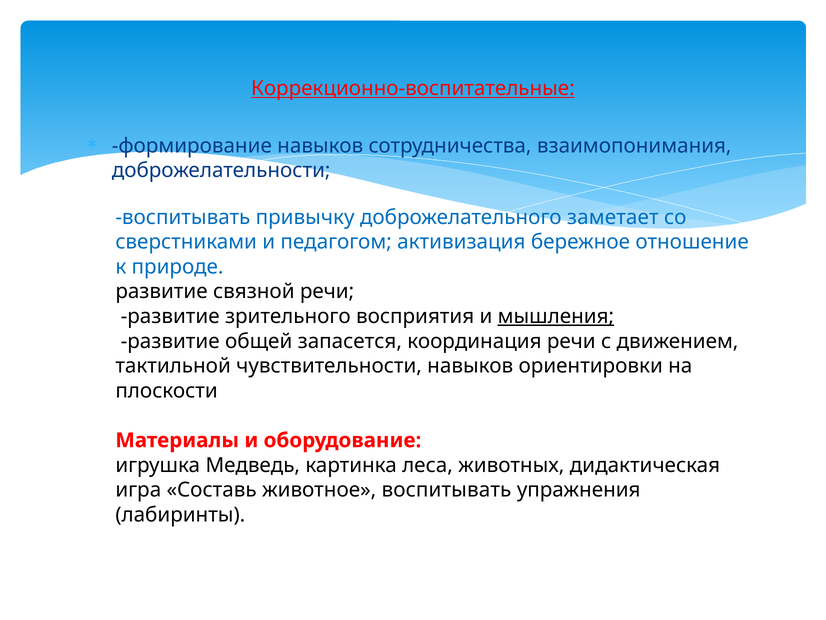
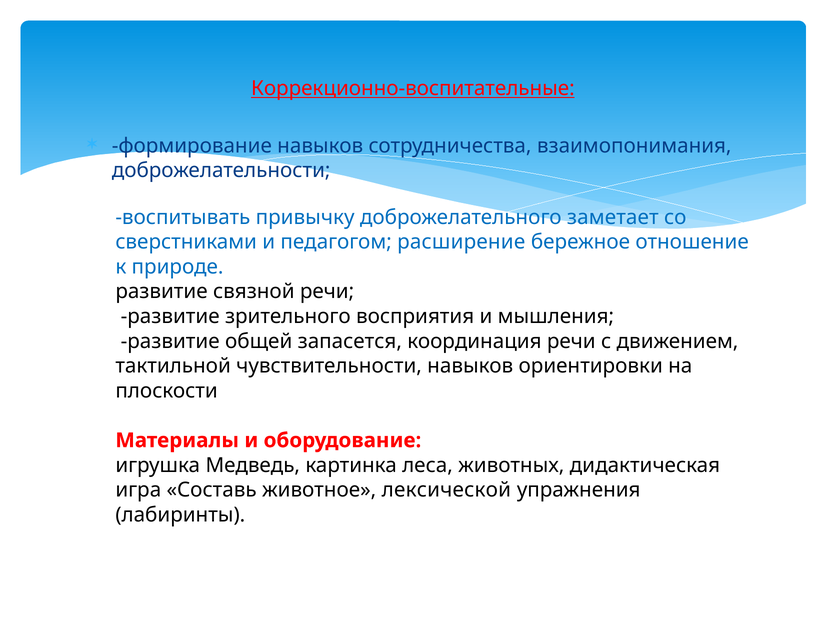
активизация: активизация -> расширение (461, 242)
мышления underline: present -> none (556, 316)
животное воспитывать: воспитывать -> лексической (446, 490)
